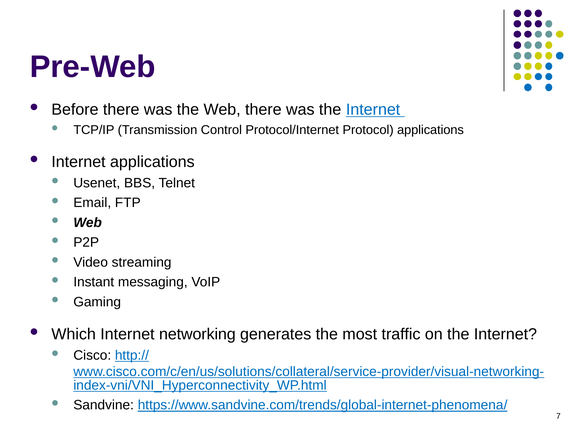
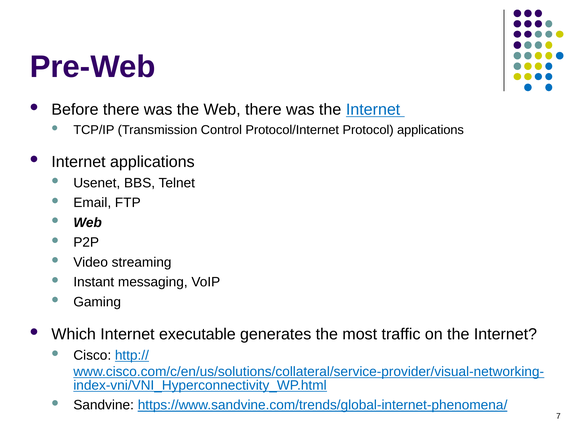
networking: networking -> executable (197, 334)
